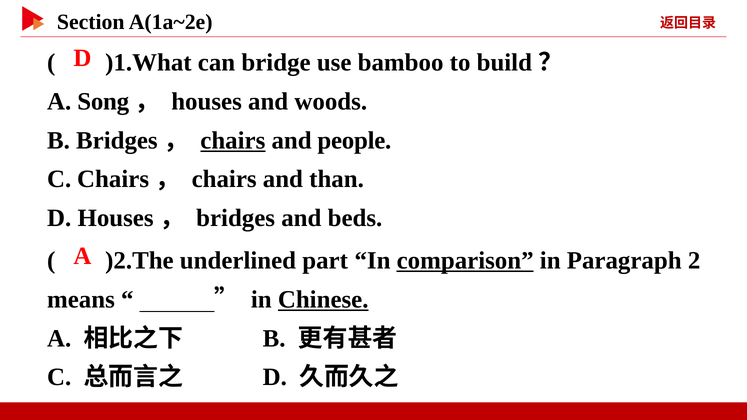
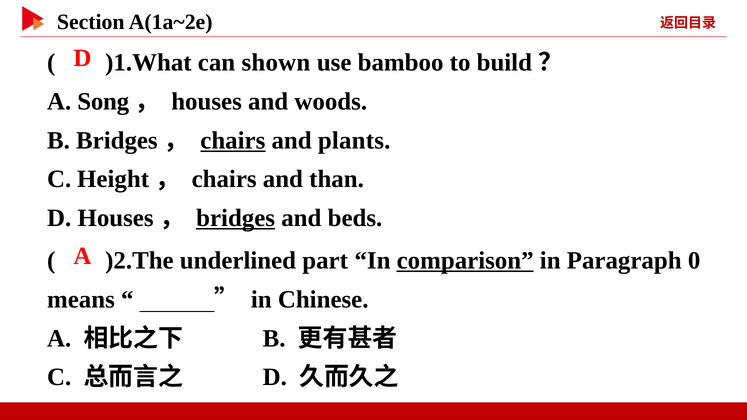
bridge: bridge -> shown (276, 63)
people: people -> plants (354, 140)
C Chairs: Chairs -> Height (113, 179)
bridges underline: none -> present (236, 218)
2: 2 -> 0 (694, 261)
Chinese underline: present -> none (323, 300)
